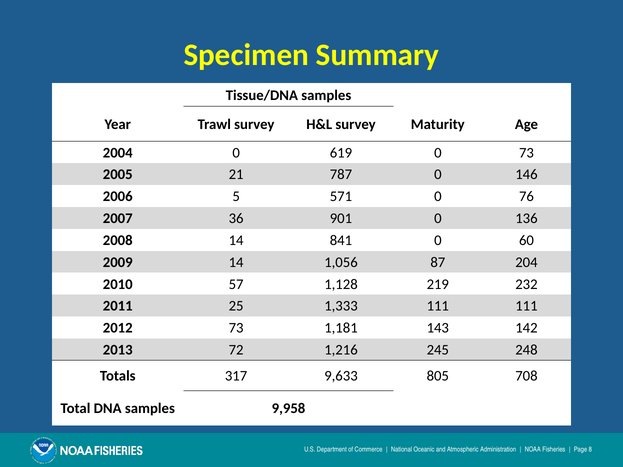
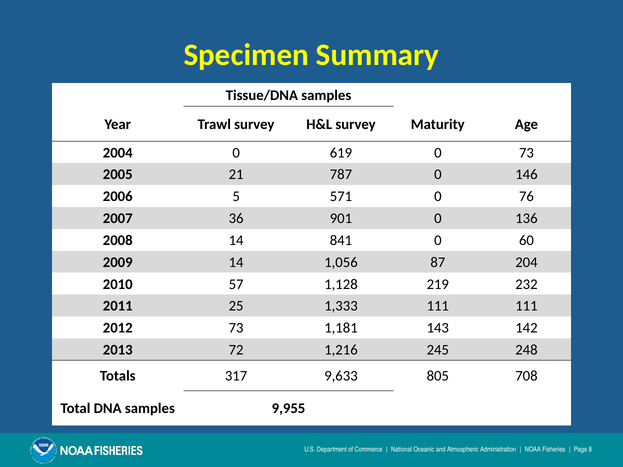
9,958: 9,958 -> 9,955 (289, 409)
